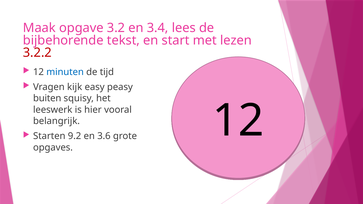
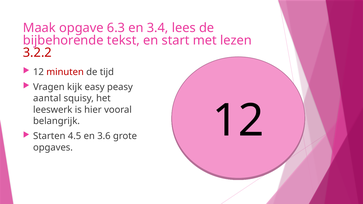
3.2: 3.2 -> 6.3 (116, 28)
minuten colour: blue -> red (65, 72)
buiten: buiten -> aantal (47, 98)
9.2: 9.2 -> 4.5 (75, 136)
